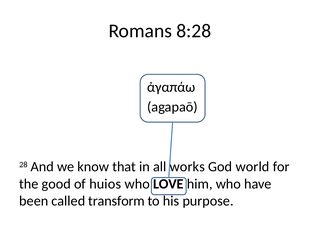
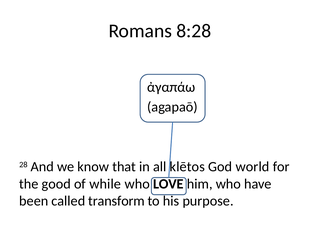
works: works -> klētos (187, 167)
huios: huios -> while (105, 184)
